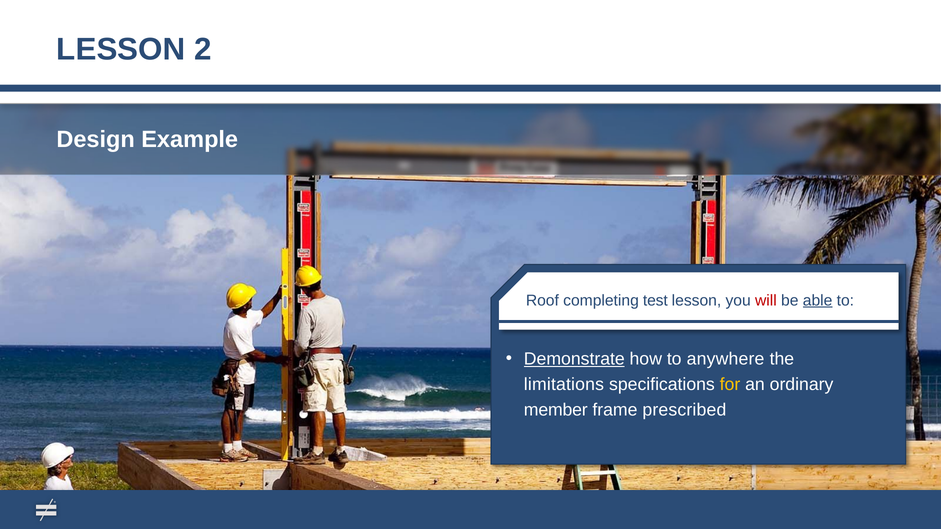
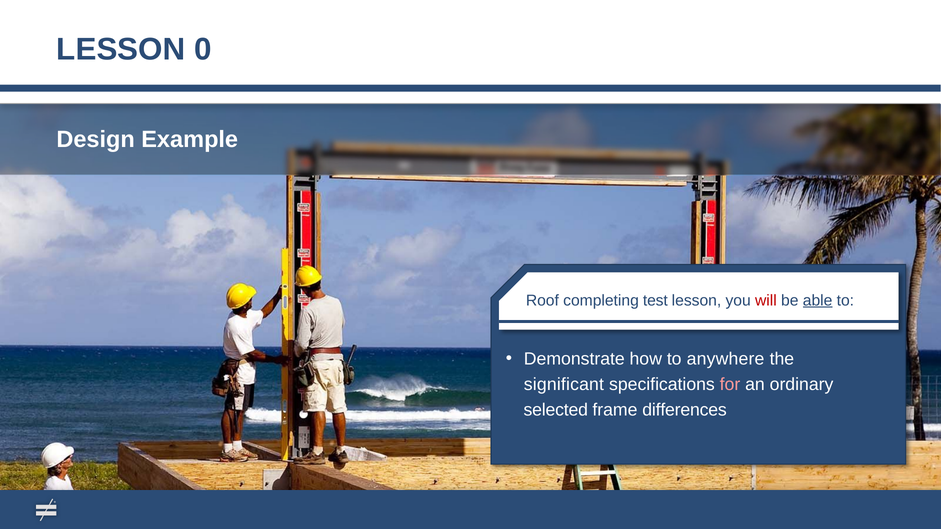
2: 2 -> 0 (203, 50)
Demonstrate underline: present -> none (574, 359)
limitations: limitations -> significant (564, 385)
for colour: yellow -> pink (730, 385)
member: member -> selected (556, 410)
prescribed: prescribed -> differences (685, 410)
